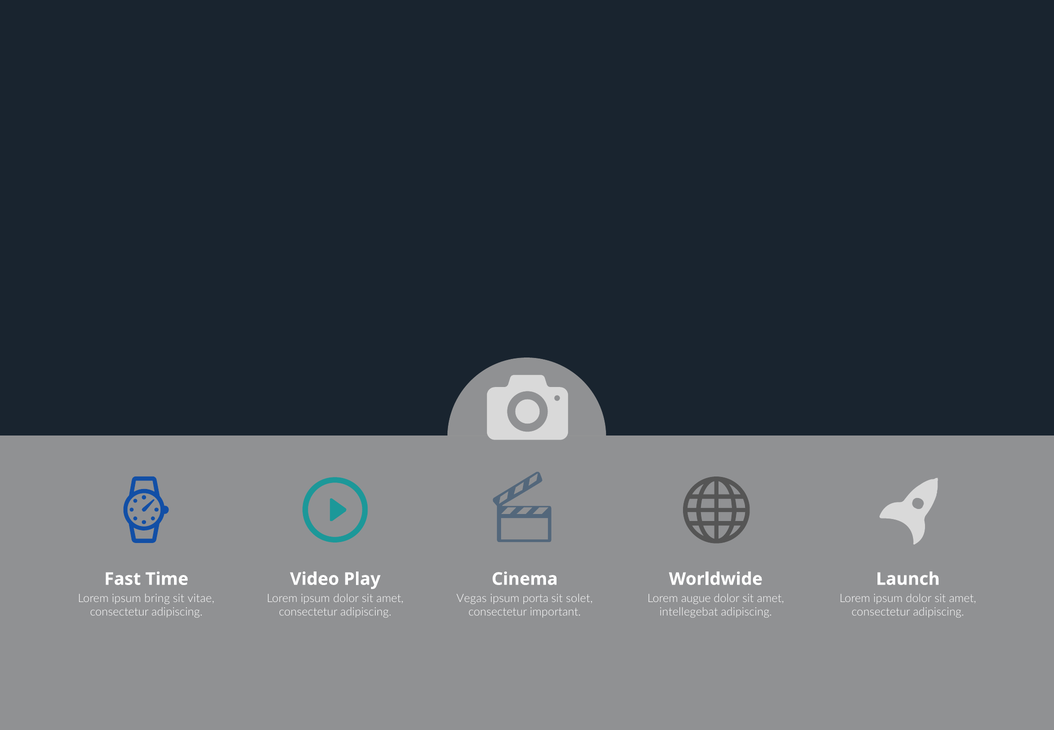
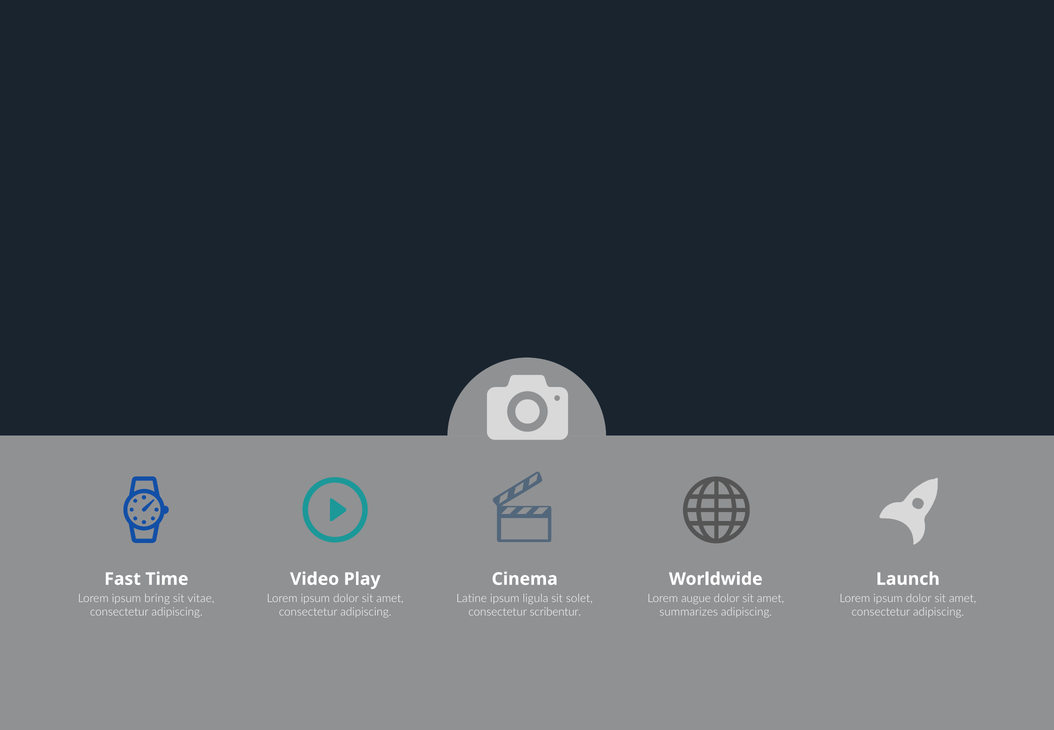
Vegas: Vegas -> Latine (472, 598)
porta: porta -> ligula (535, 598)
important: important -> scribentur (555, 612)
intellegebat: intellegebat -> summarizes (689, 612)
